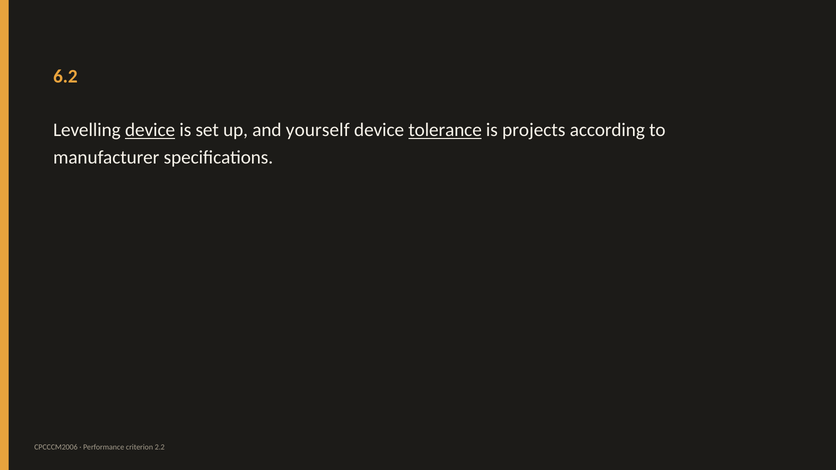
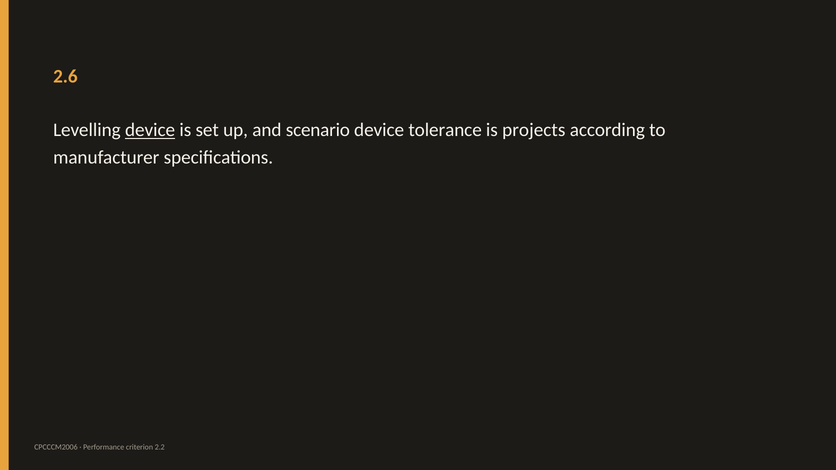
6.2: 6.2 -> 2.6 (65, 77)
yourself: yourself -> scenario (318, 130)
tolerance underline: present -> none (445, 130)
